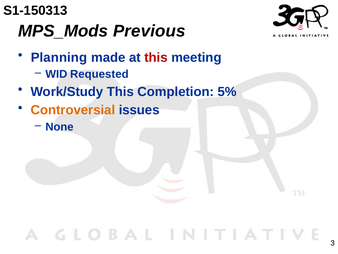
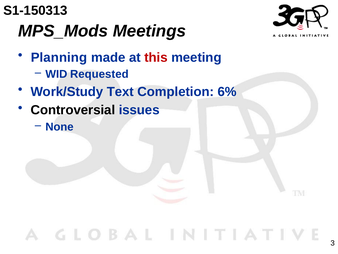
Previous: Previous -> Meetings (149, 31)
Work/Study This: This -> Text (120, 92)
5%: 5% -> 6% (227, 92)
Controversial colour: orange -> black (73, 110)
